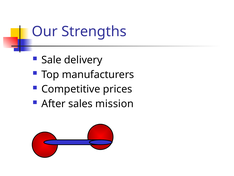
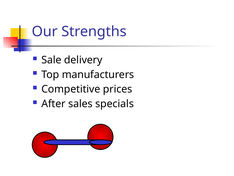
mission: mission -> specials (115, 103)
